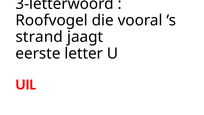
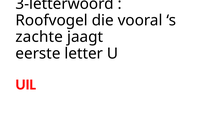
strand: strand -> zachte (39, 37)
